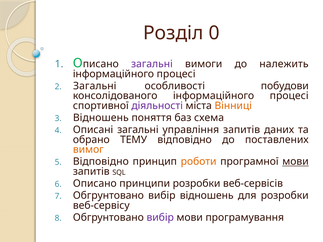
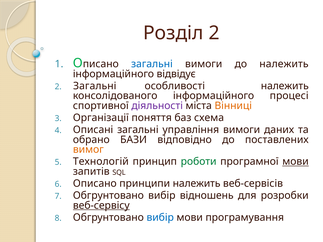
Розділ 0: 0 -> 2 (214, 33)
загальні colour: purple -> blue (152, 64)
процесі: процесі -> відвідує (176, 74)
особливості побудови: побудови -> належить (285, 86)
Відношень: Відношень -> Організації (101, 118)
управління запитів: запитів -> вимоги (242, 130)
ТЕМУ: ТЕМУ -> БАЗИ (134, 140)
Відповідно: Відповідно -> Технологій (101, 162)
роботи colour: orange -> green (199, 162)
принципи розробки: розробки -> належить (197, 184)
веб-сервісу underline: none -> present (101, 206)
вибір colour: purple -> blue (160, 218)
